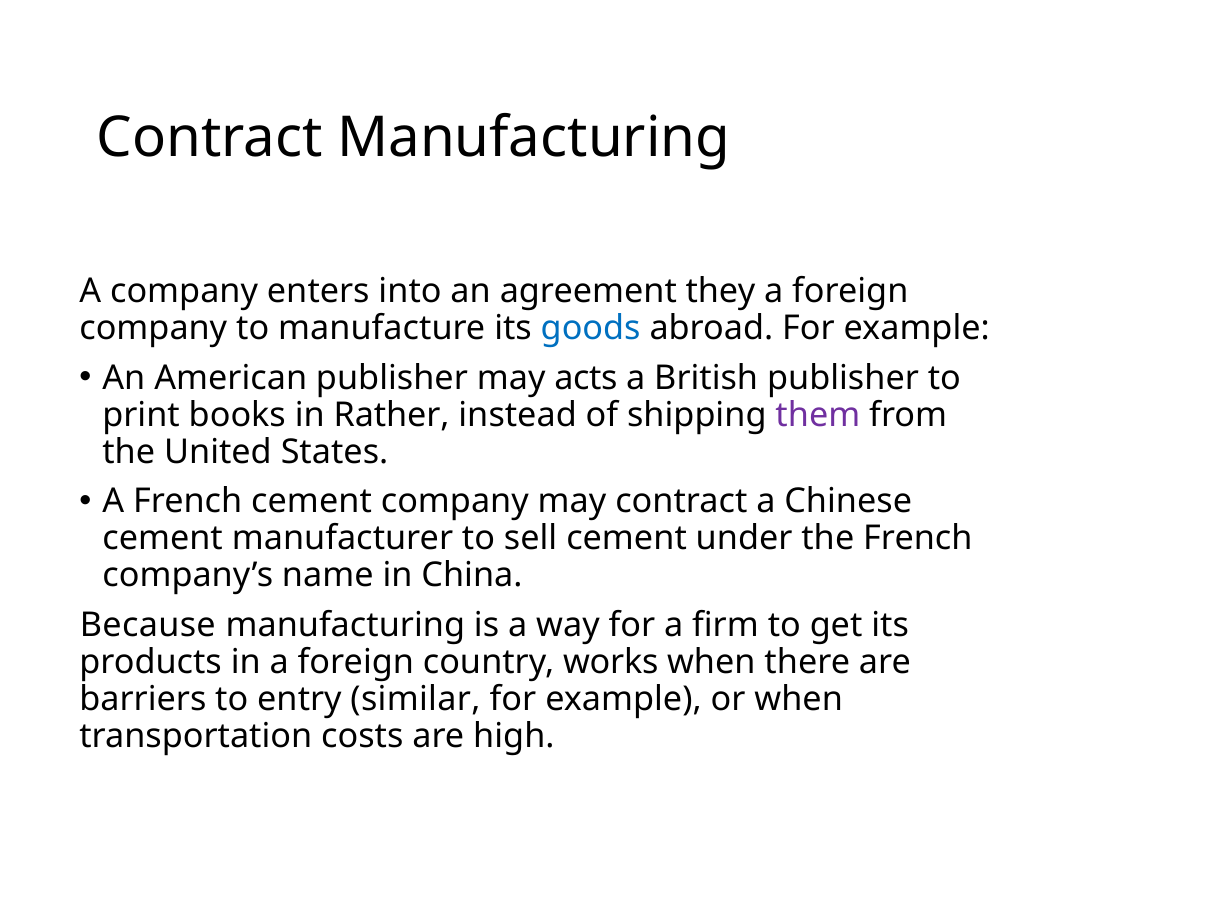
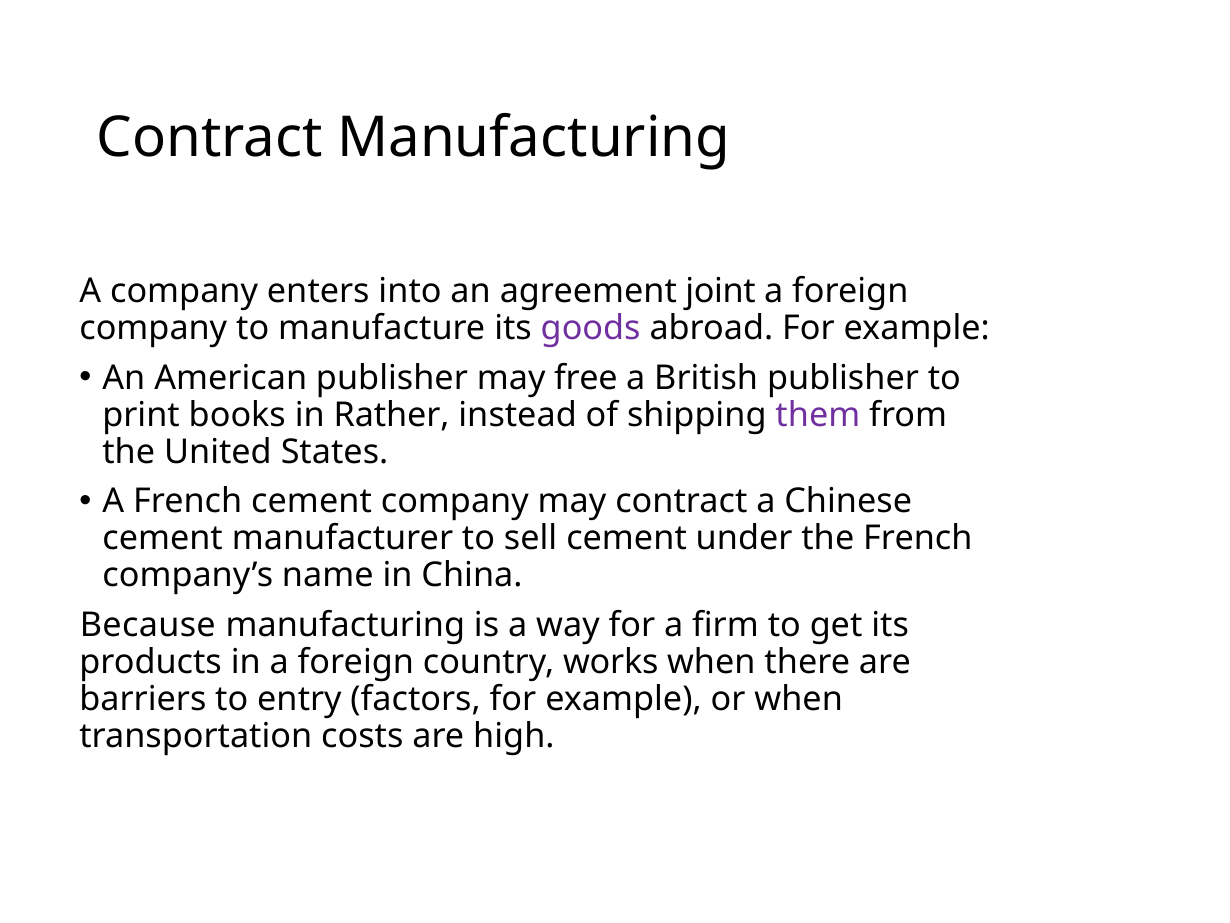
they: they -> joint (721, 291)
goods colour: blue -> purple (591, 328)
acts: acts -> free (586, 378)
similar: similar -> factors (416, 699)
